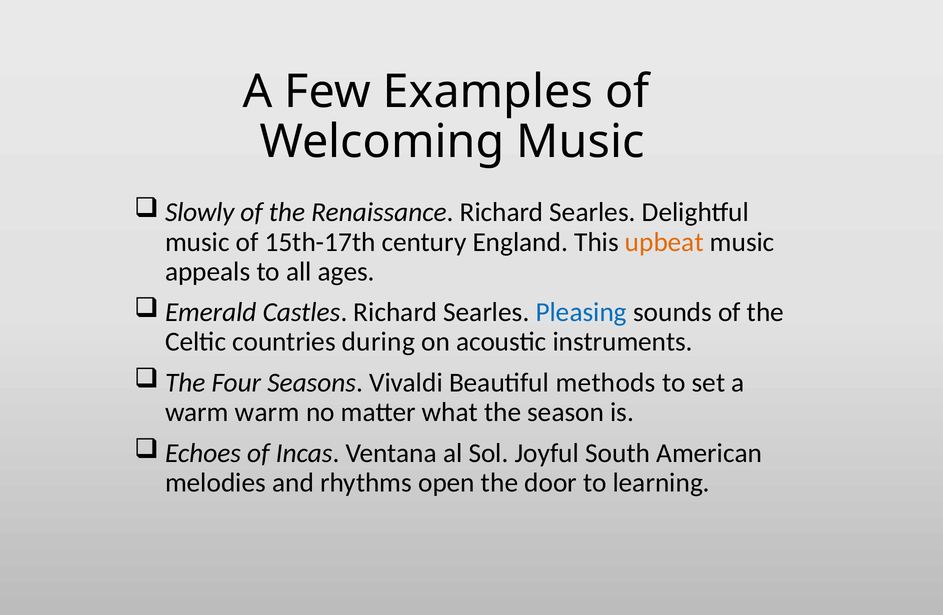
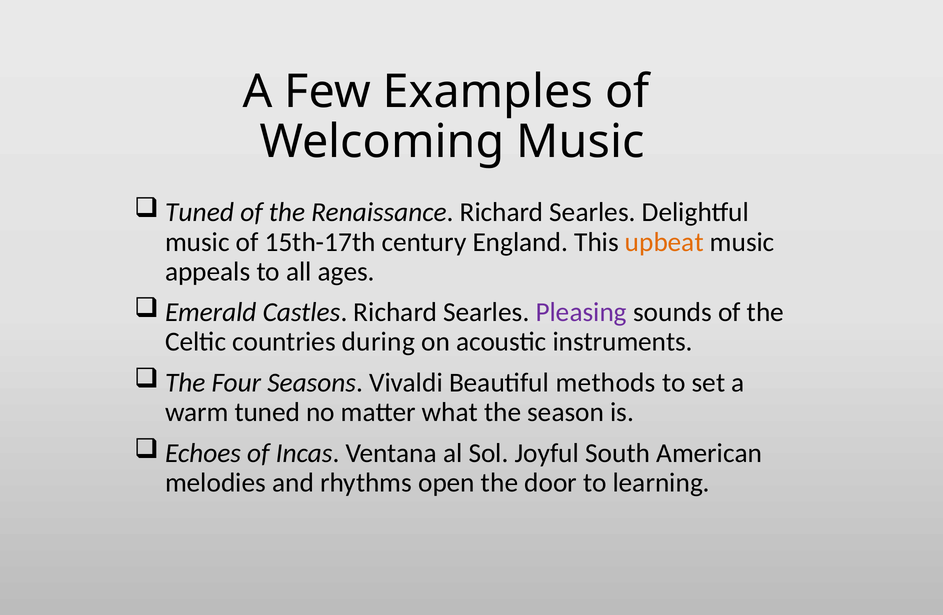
Slowly: Slowly -> Tuned (200, 212)
Pleasing colour: blue -> purple (581, 312)
warm warm: warm -> tuned (267, 412)
